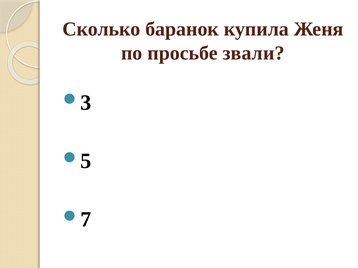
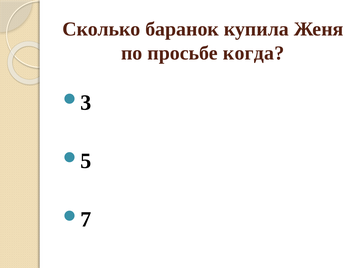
звали: звали -> когда (254, 53)
